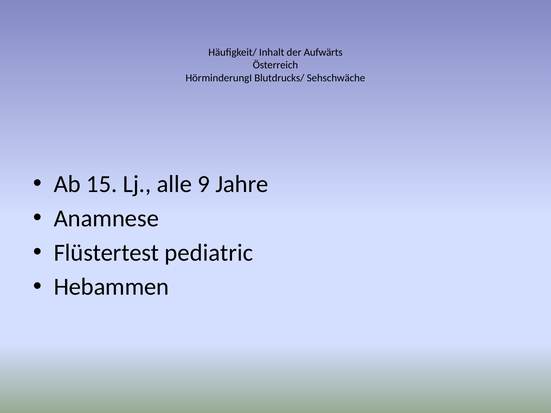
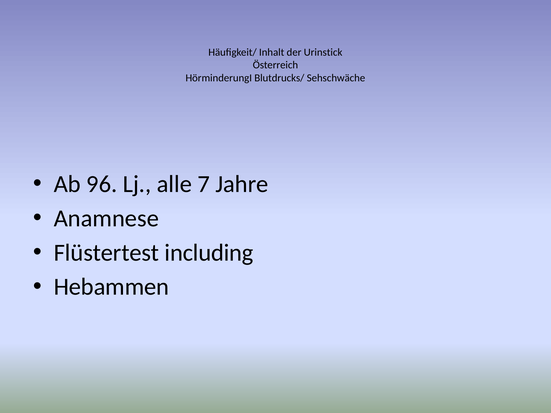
Aufwärts: Aufwärts -> Urinstick (323, 52)
15: 15 -> 96 (102, 184)
9: 9 -> 7 (204, 184)
pediatric: pediatric -> including (209, 253)
